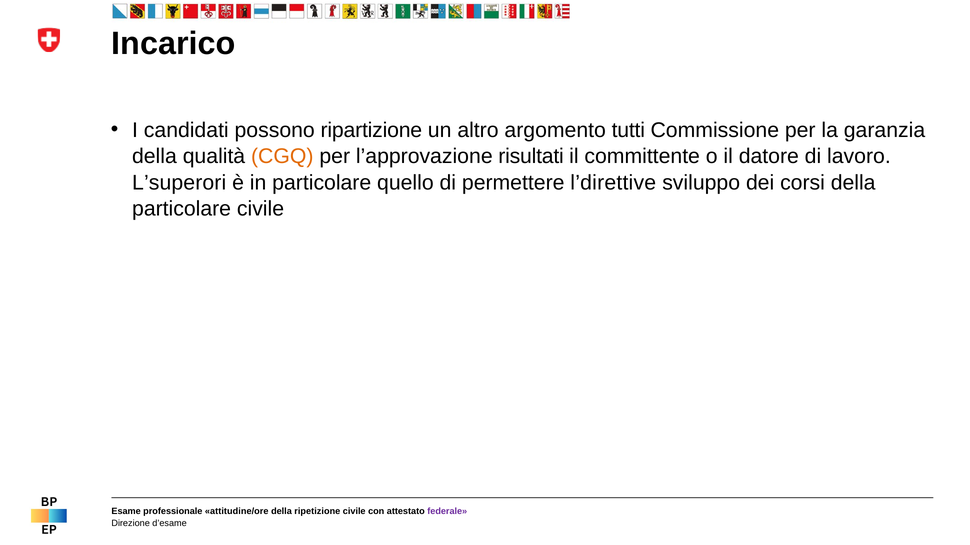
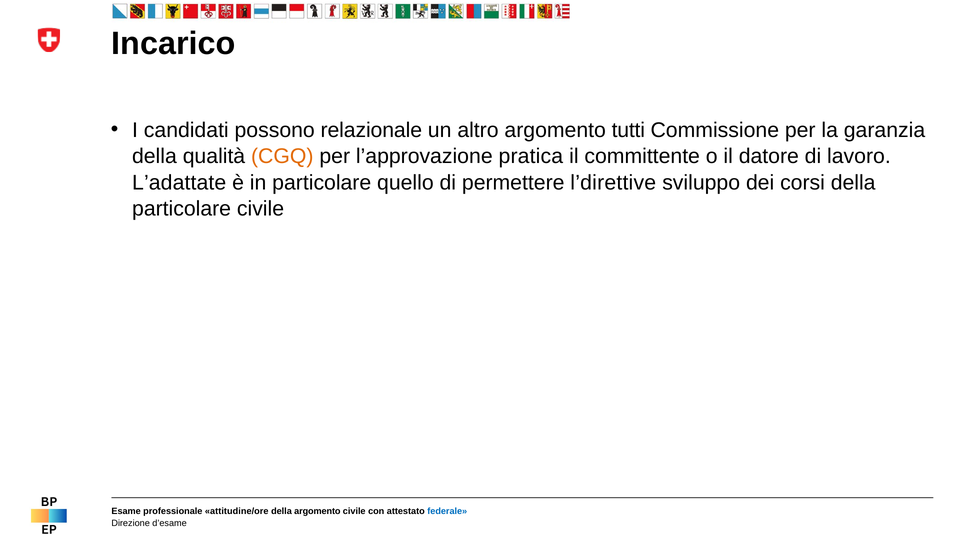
ripartizione: ripartizione -> relazionale (371, 130)
risultati: risultati -> pratica (531, 157)
L’superori: L’superori -> L’adattate (179, 183)
della ripetizione: ripetizione -> argomento (317, 512)
federale colour: purple -> blue (447, 512)
